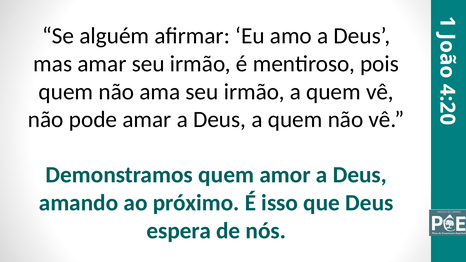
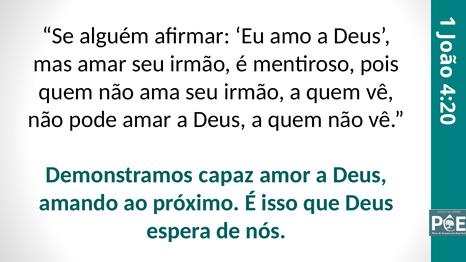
Demonstramos quem: quem -> capaz (226, 175)
